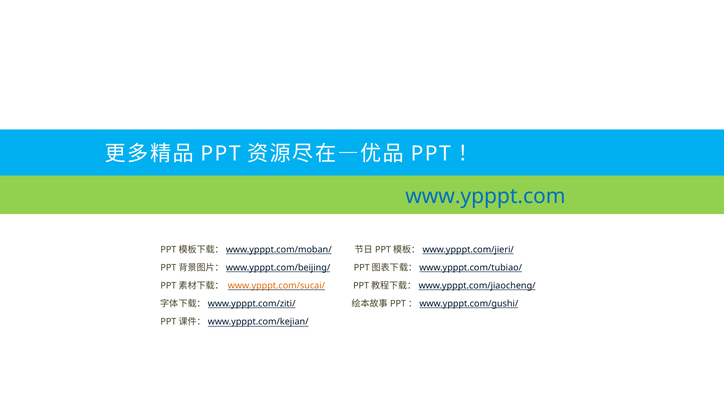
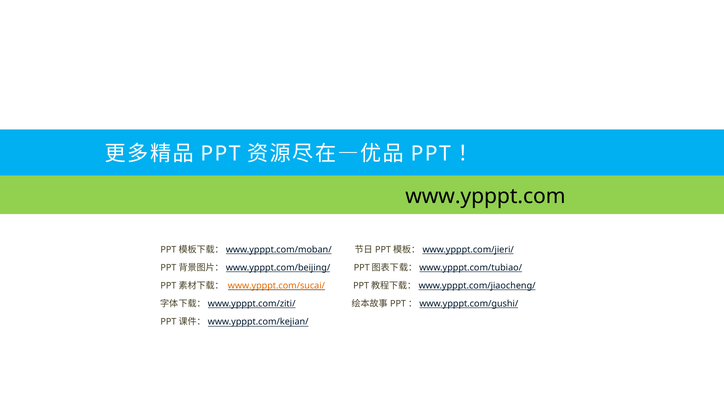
www.ypppt.com colour: blue -> black (485, 196)
